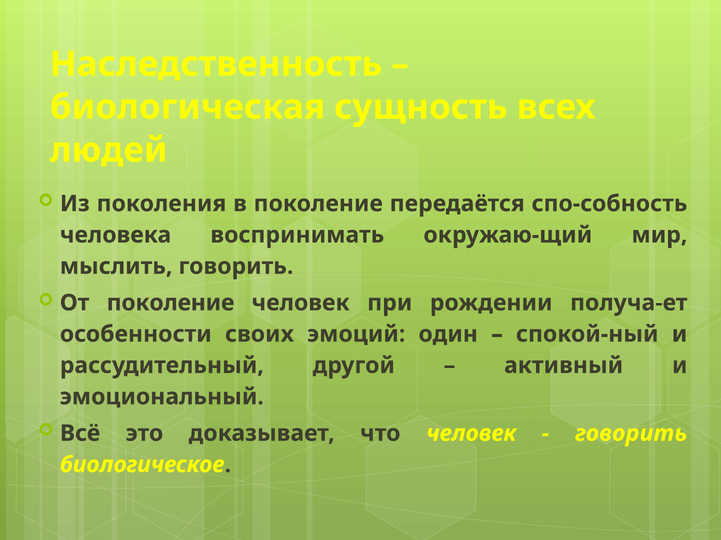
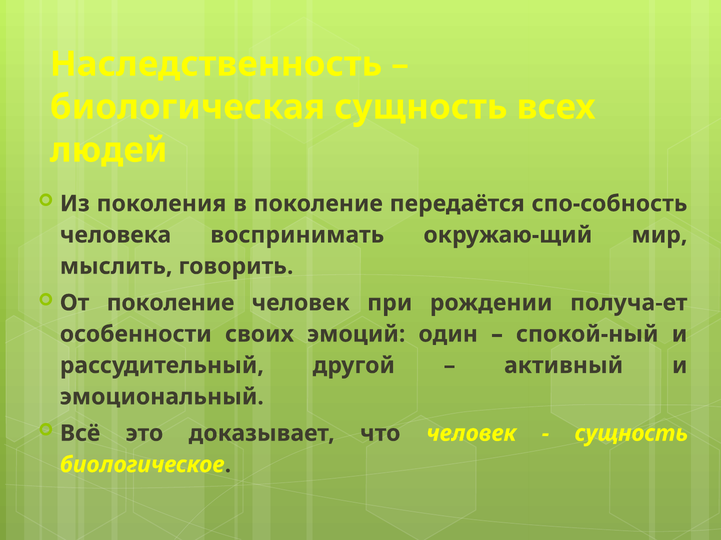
говорить: говорить -> сущность (631, 434)
